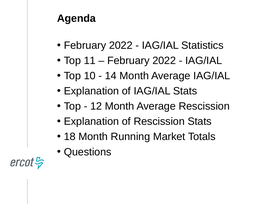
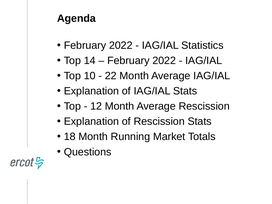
11: 11 -> 14 (90, 61)
14: 14 -> 22 (111, 76)
